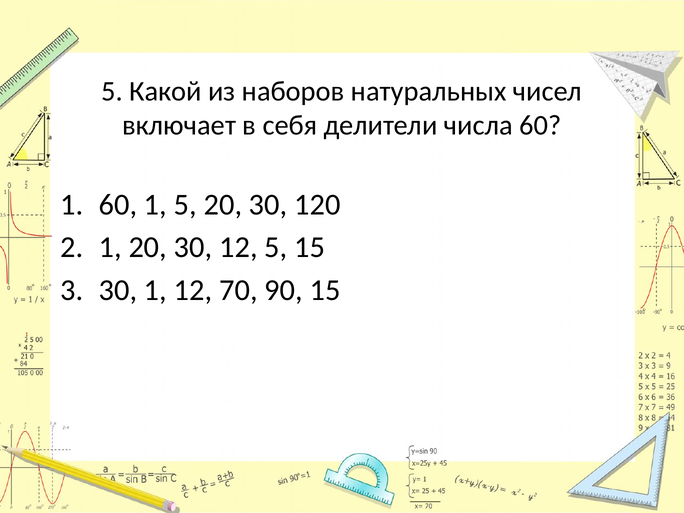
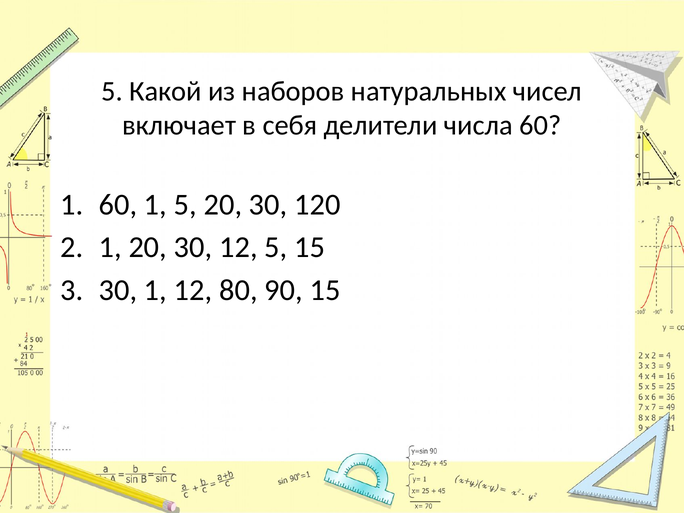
70: 70 -> 80 (238, 290)
